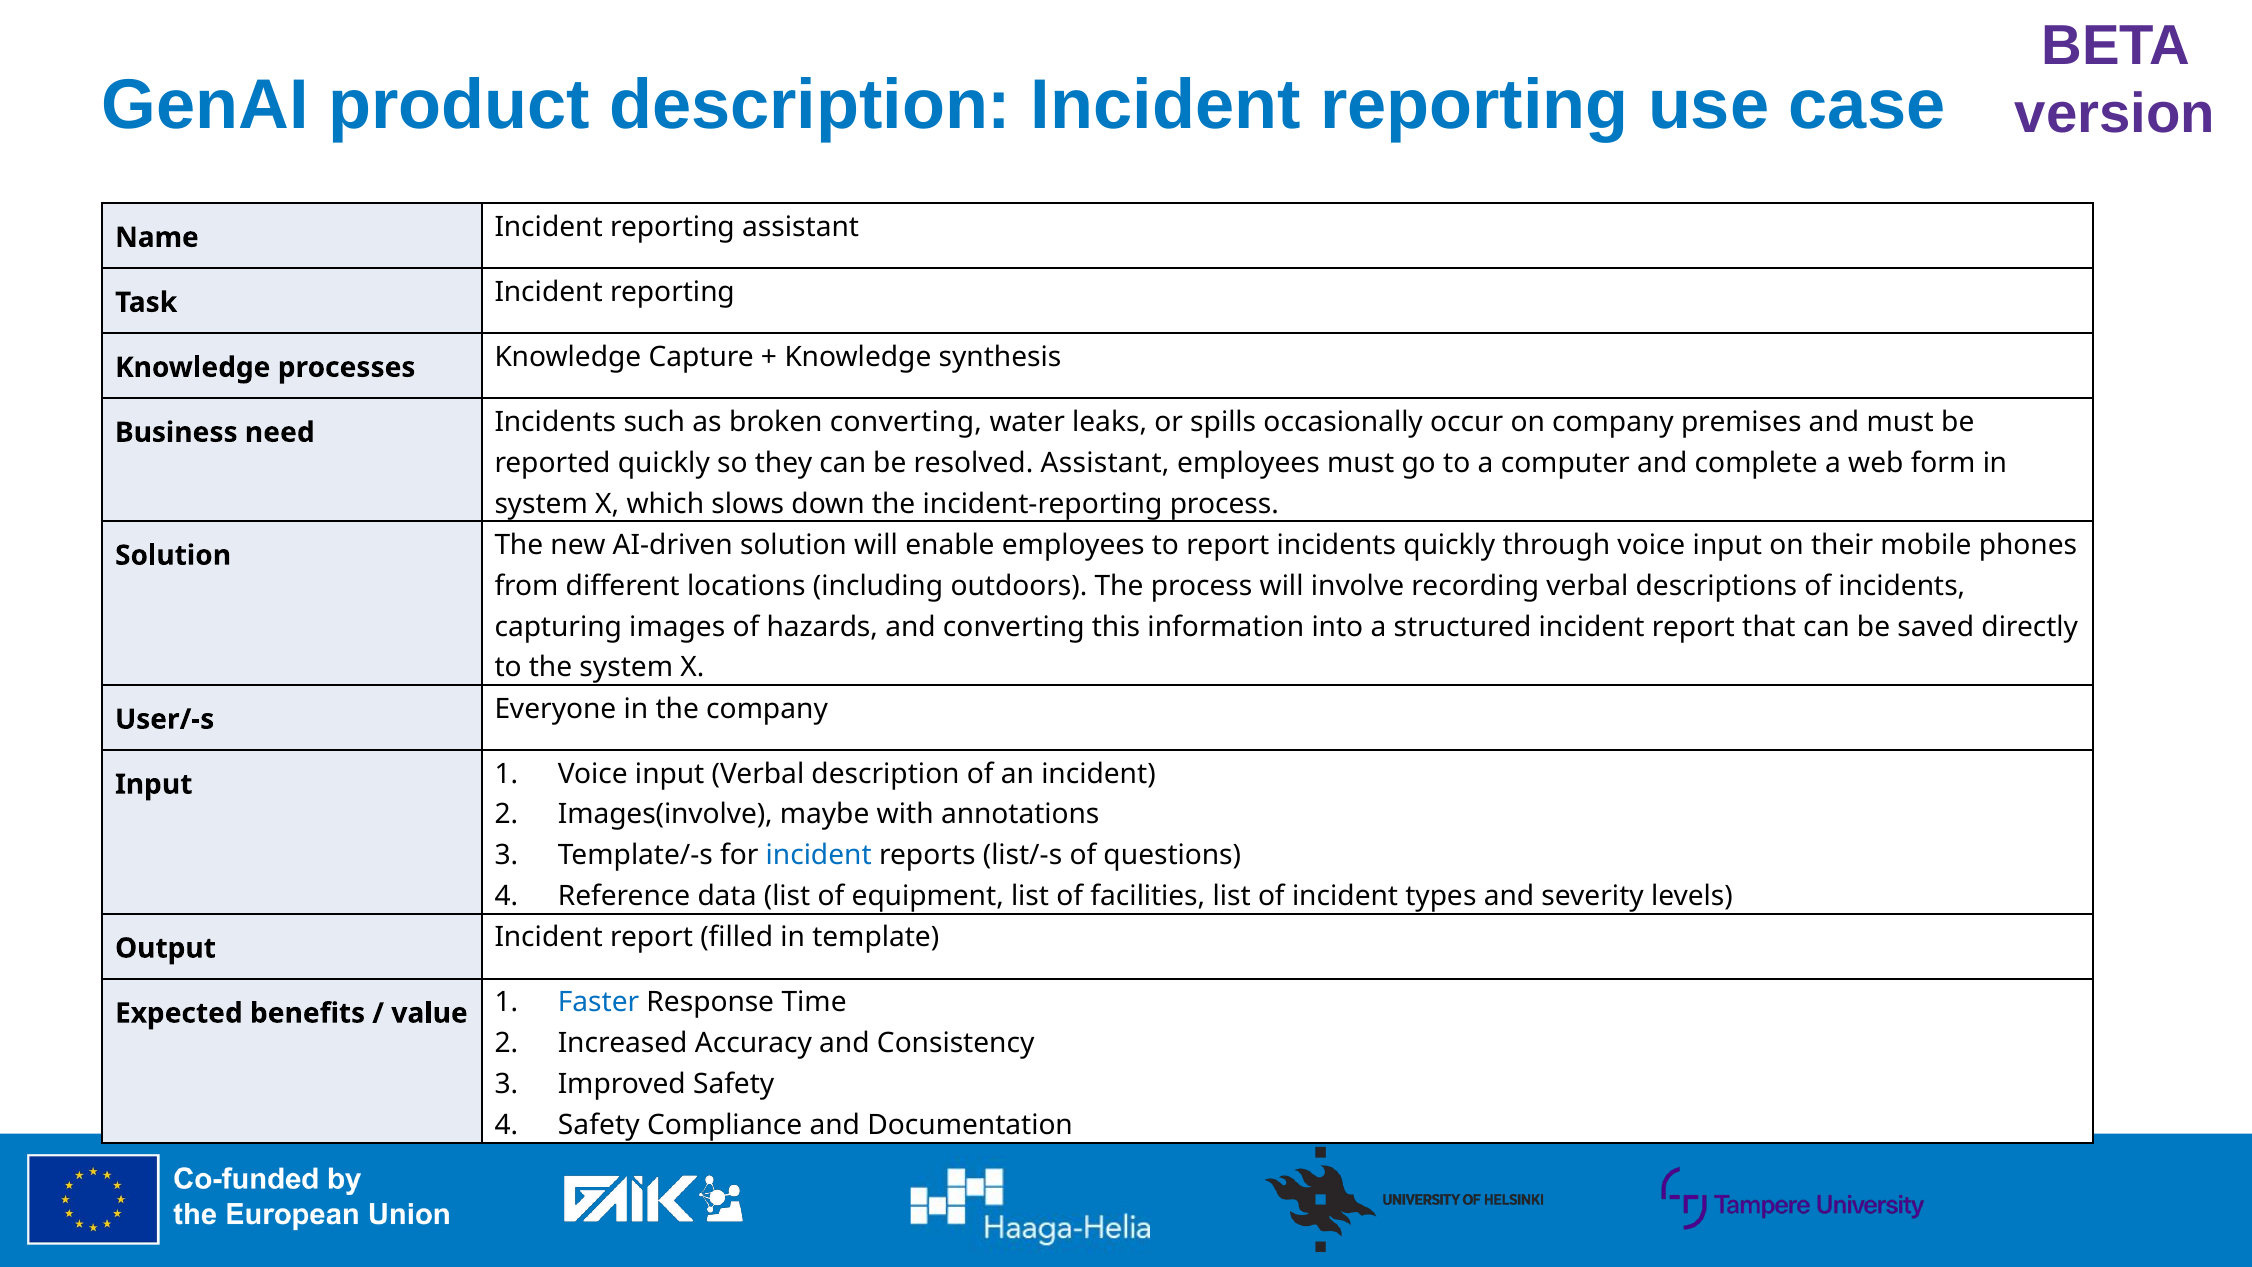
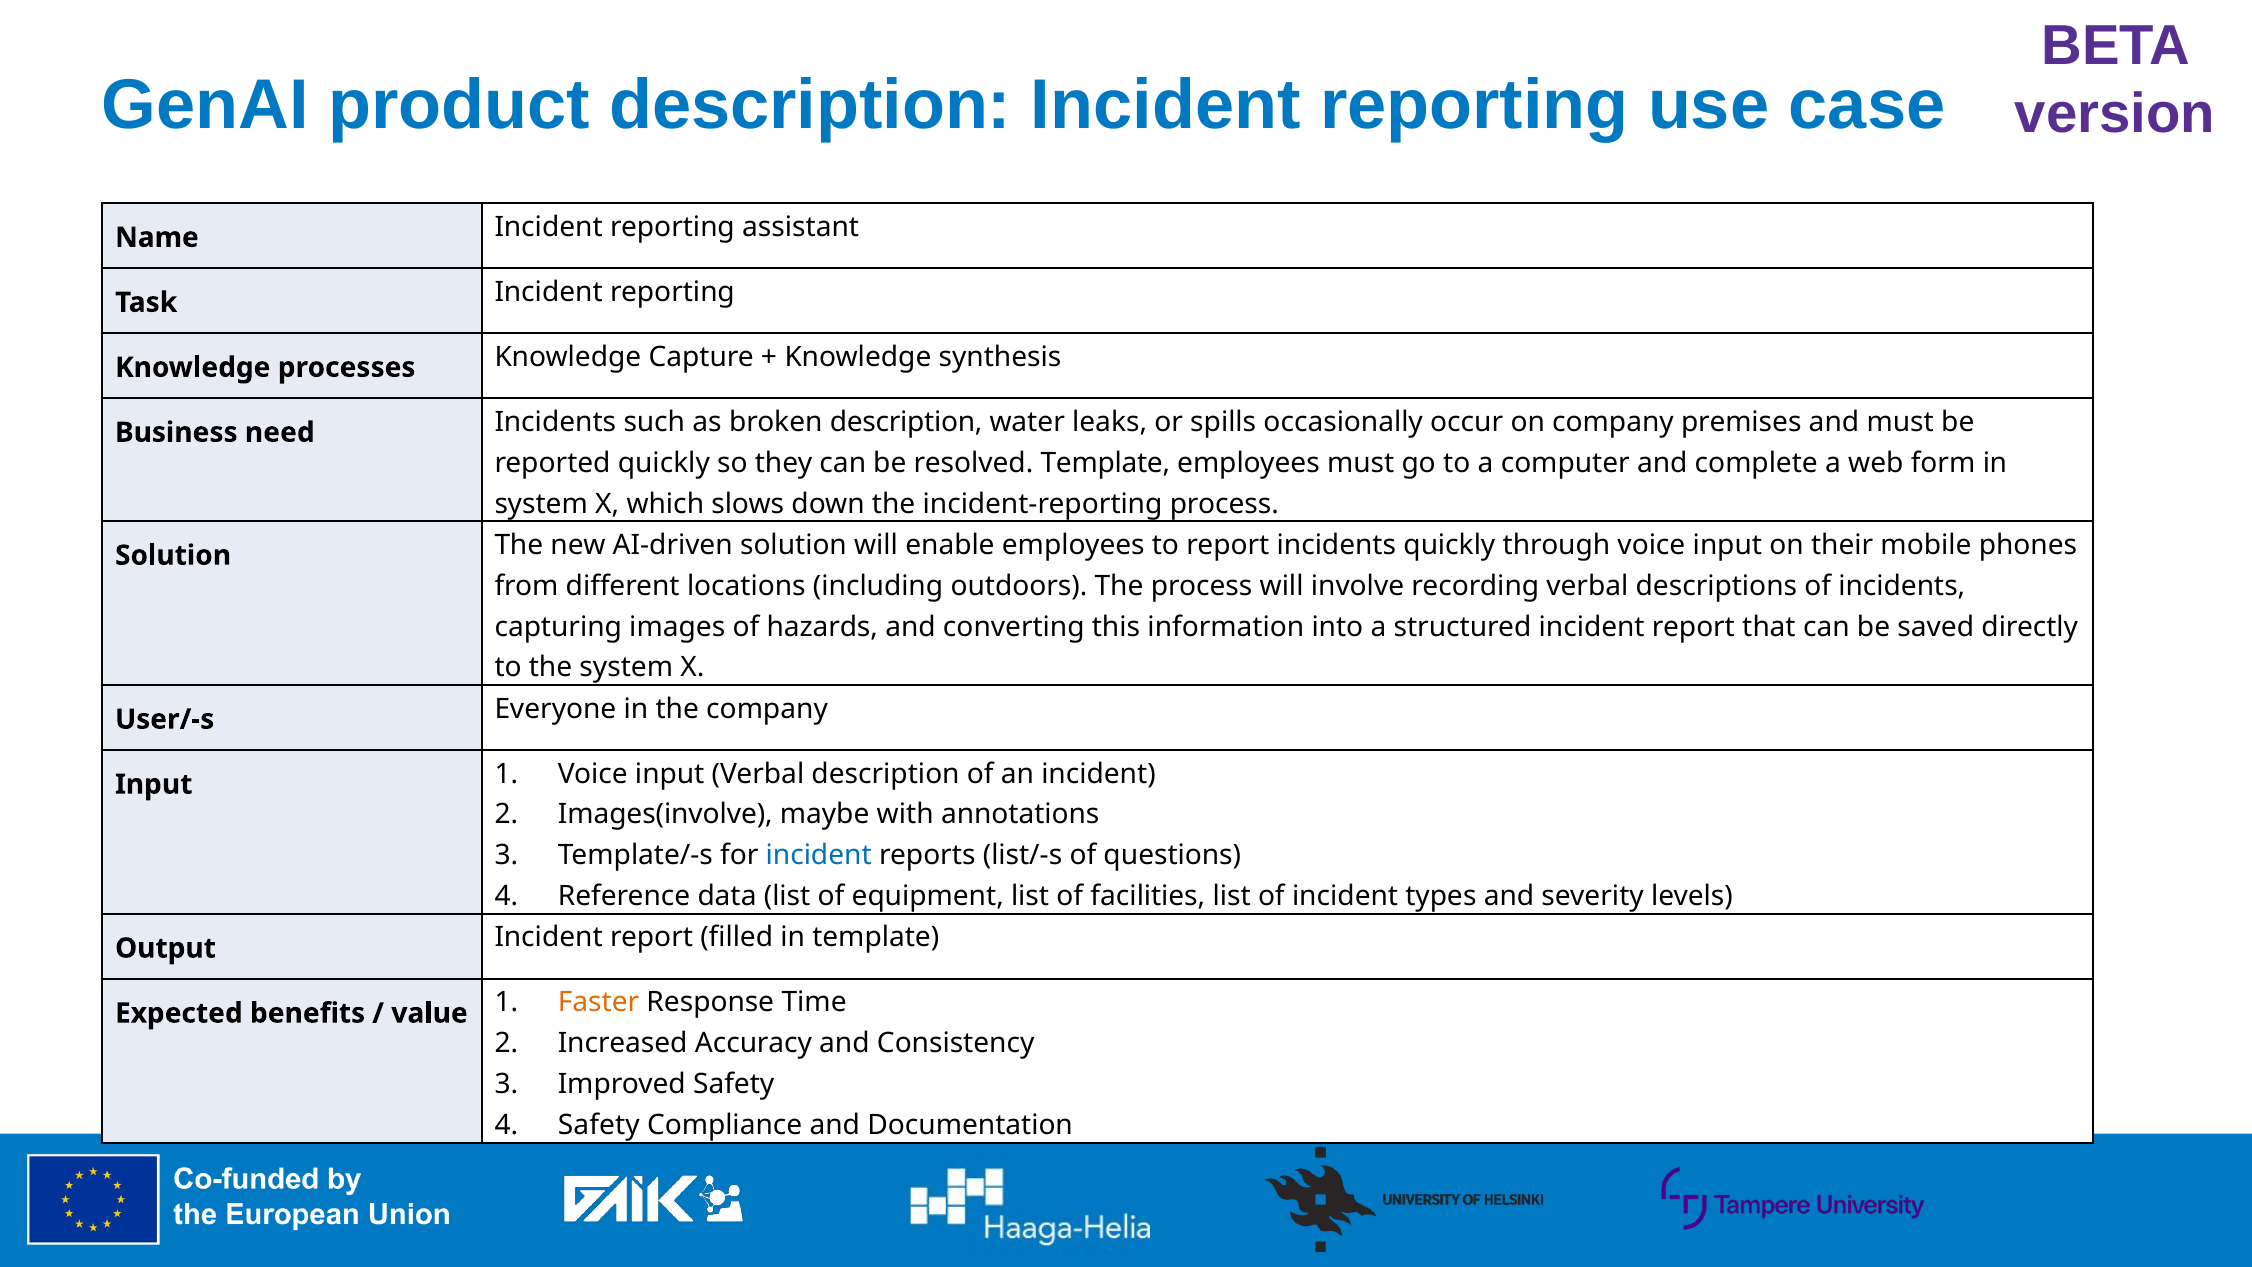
broken converting: converting -> description (906, 422)
resolved Assistant: Assistant -> Template (1105, 463)
Faster colour: blue -> orange (599, 1002)
